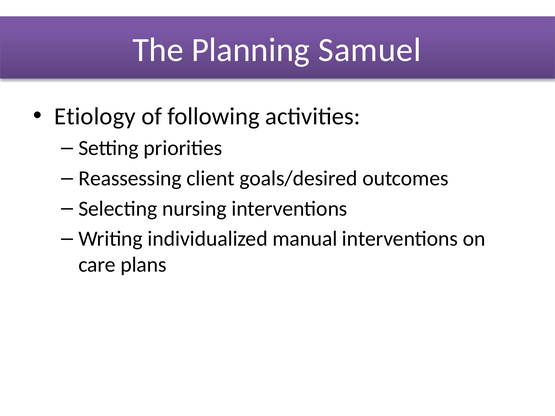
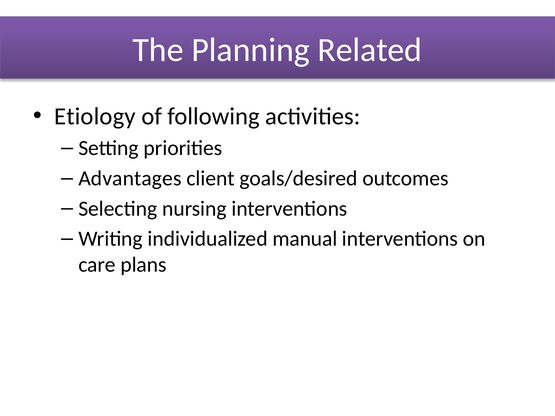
Samuel: Samuel -> Related (370, 50)
Reassessing: Reassessing -> Advantages (130, 179)
